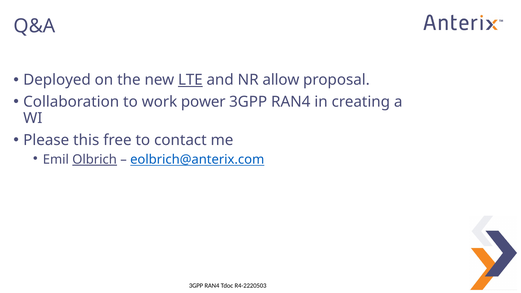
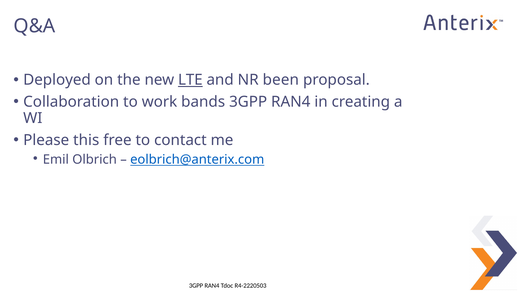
allow: allow -> been (281, 80)
power: power -> bands (203, 102)
Olbrich underline: present -> none (95, 160)
